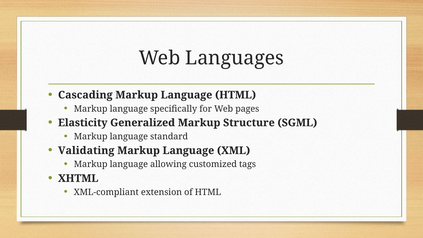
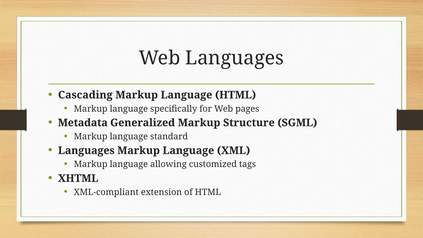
Elasticity: Elasticity -> Metadata (83, 123)
Validating: Validating -> Languages (86, 151)
